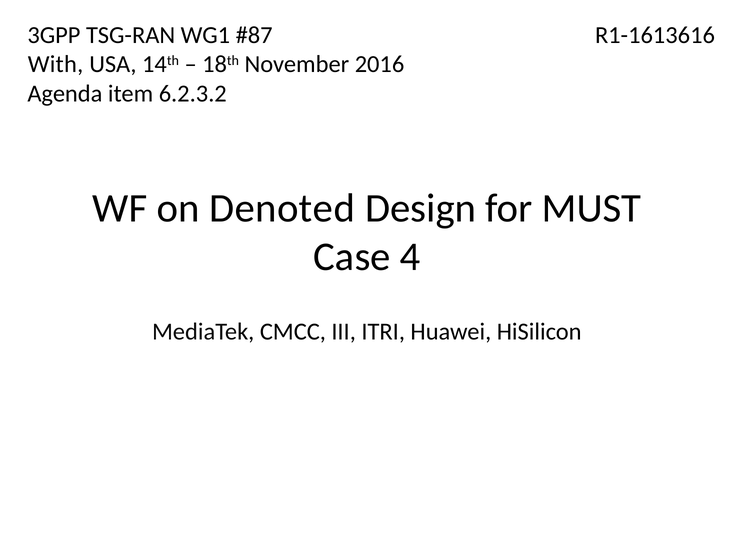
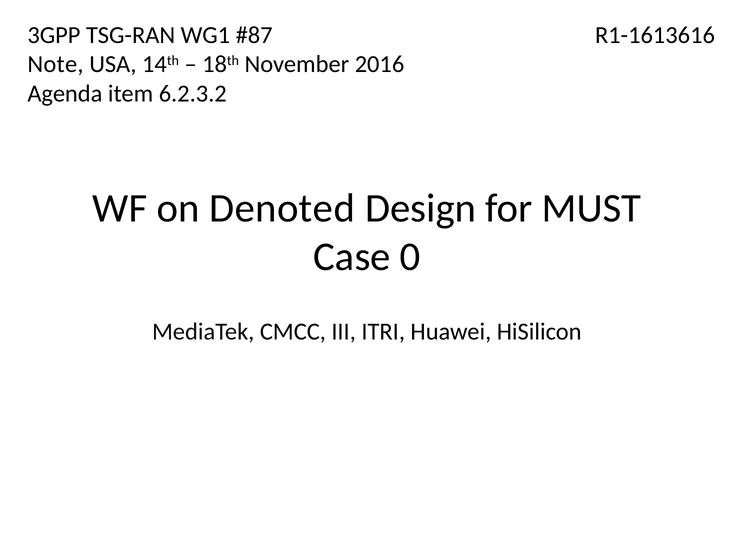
With: With -> Note (55, 64)
4: 4 -> 0 (410, 257)
